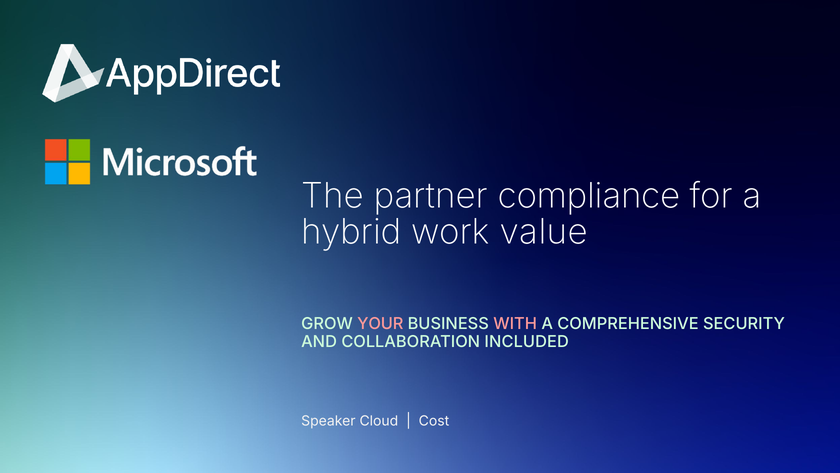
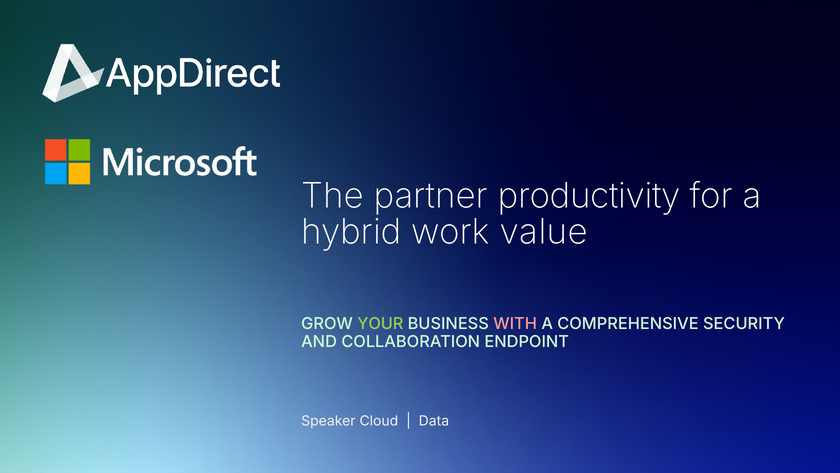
compliance: compliance -> productivity (589, 196)
YOUR colour: pink -> light green (380, 324)
INCLUDED: INCLUDED -> ENDPOINT (527, 341)
Cost: Cost -> Data (434, 421)
